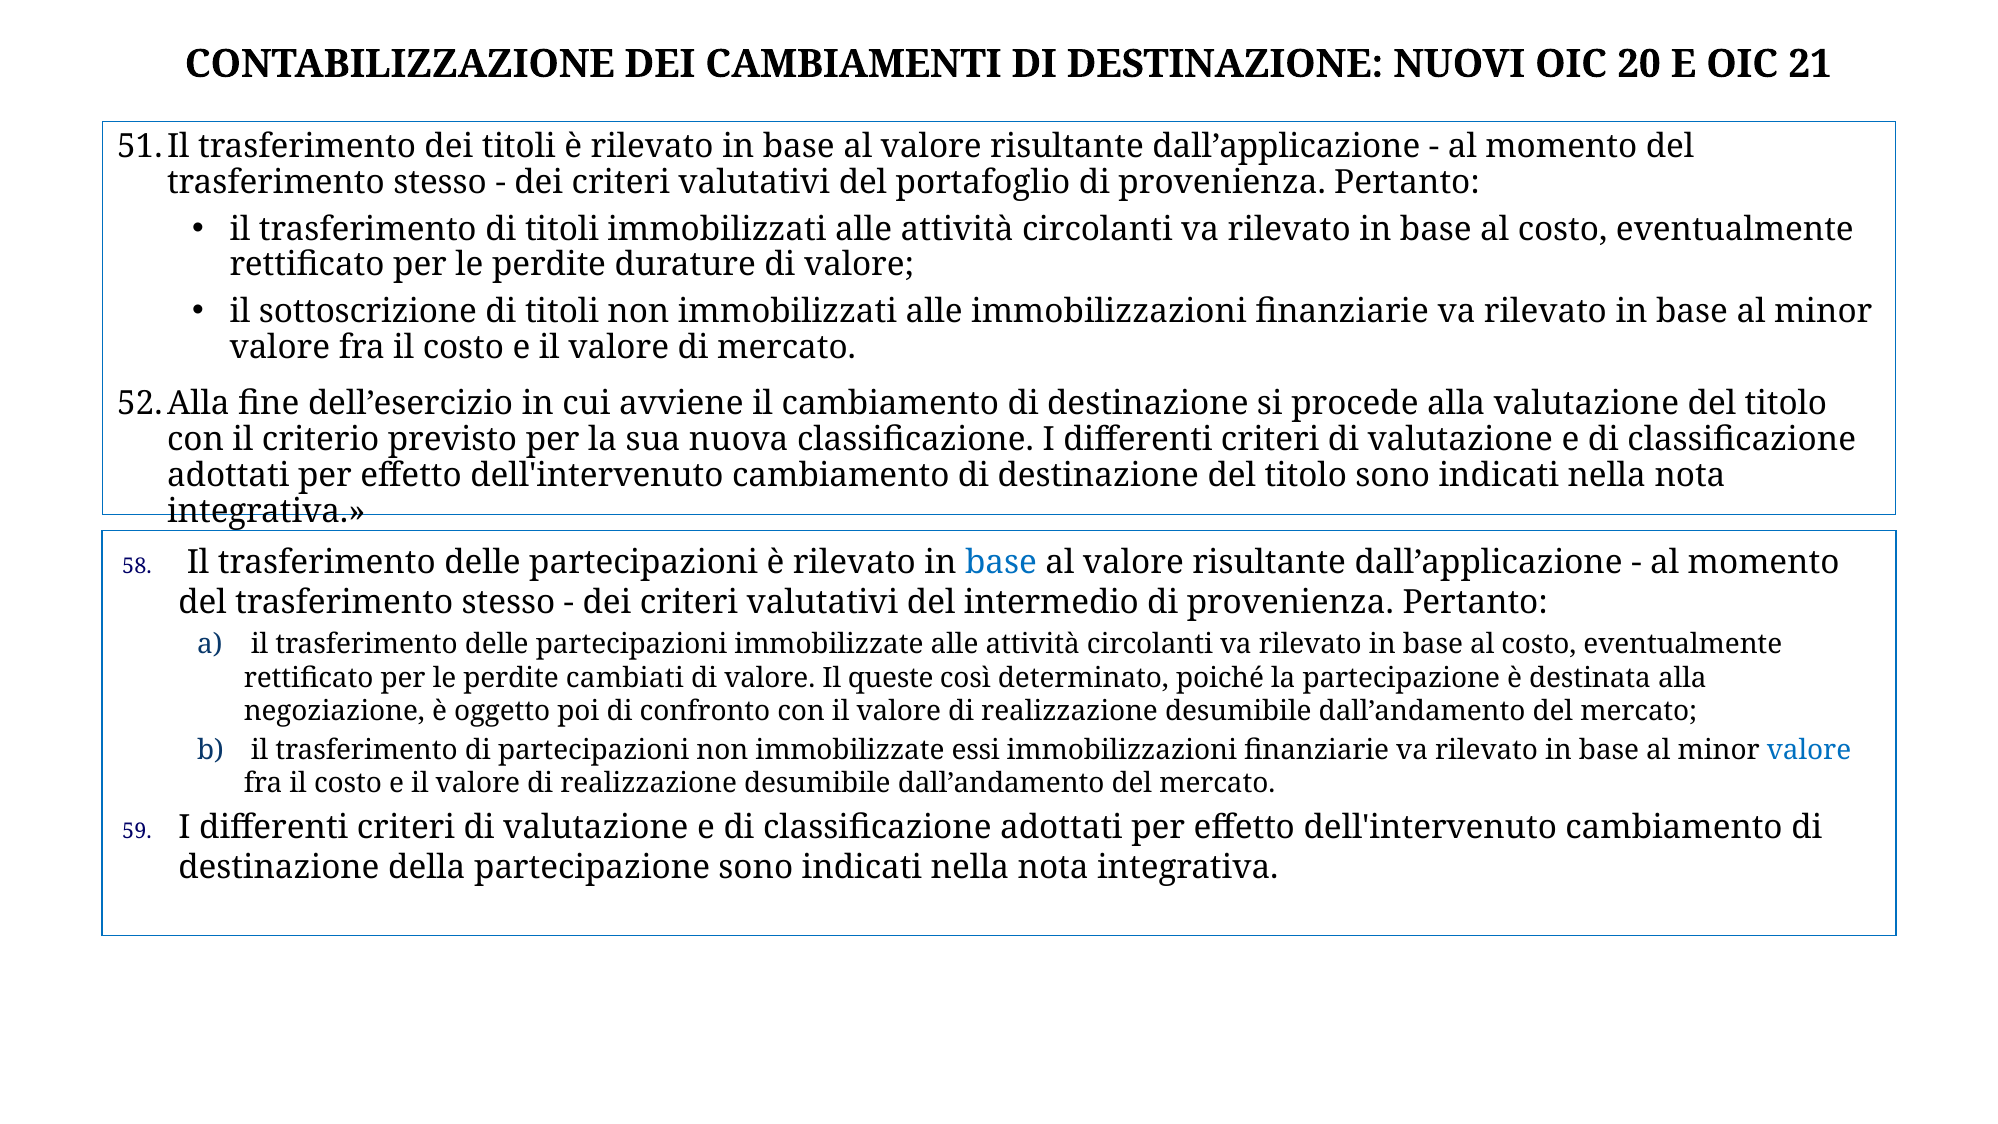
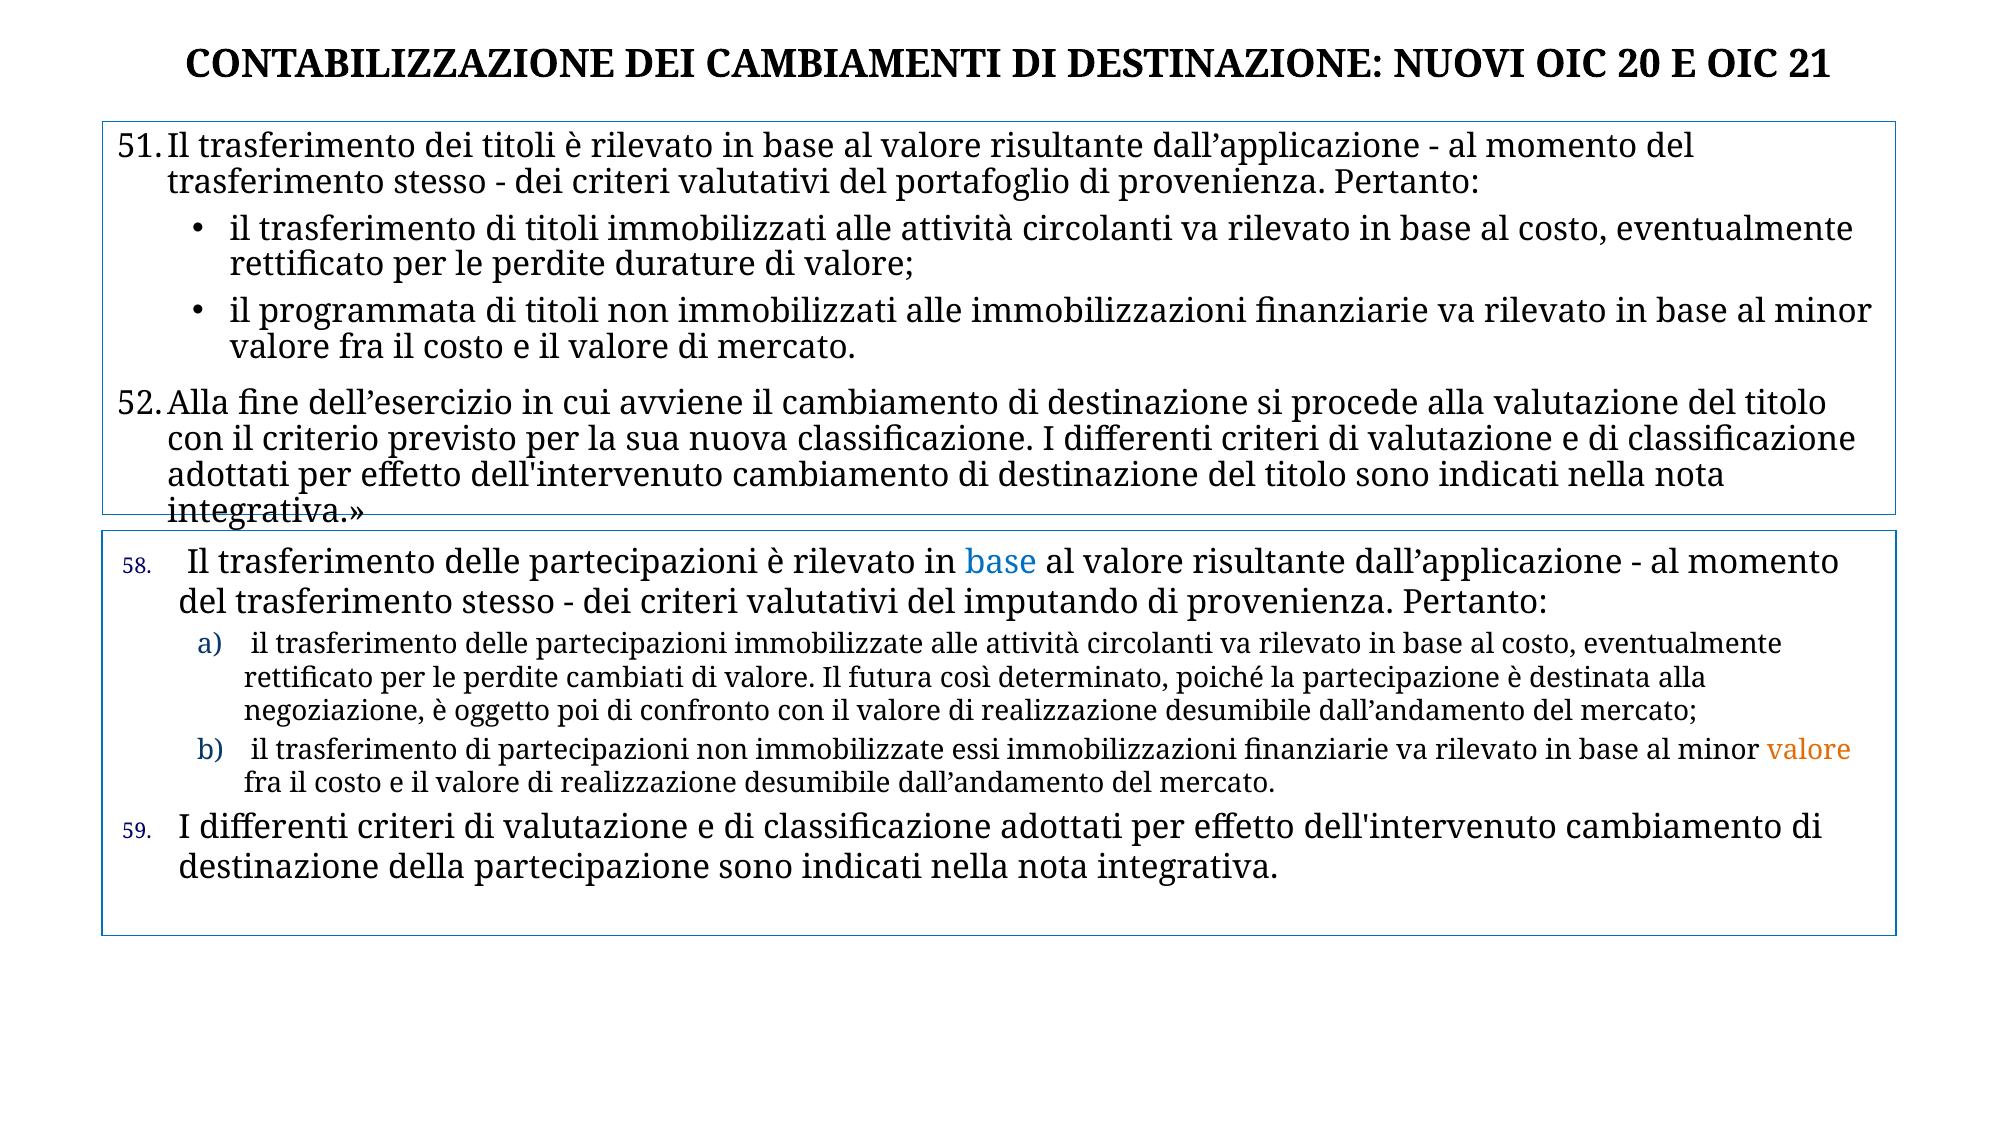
sottoscrizione: sottoscrizione -> programmata (368, 311)
intermedio: intermedio -> imputando (1051, 603)
queste: queste -> futura (891, 678)
valore colour: blue -> orange (1809, 750)
